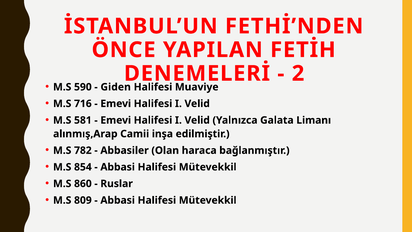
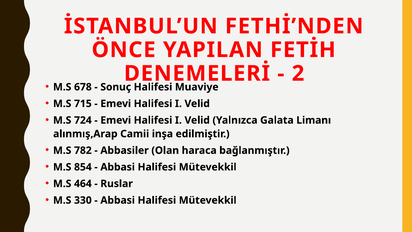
590: 590 -> 678 (83, 87)
Giden: Giden -> Sonuç (116, 87)
716: 716 -> 715 (83, 104)
581: 581 -> 724 (83, 120)
860: 860 -> 464 (83, 183)
809: 809 -> 330 (83, 200)
